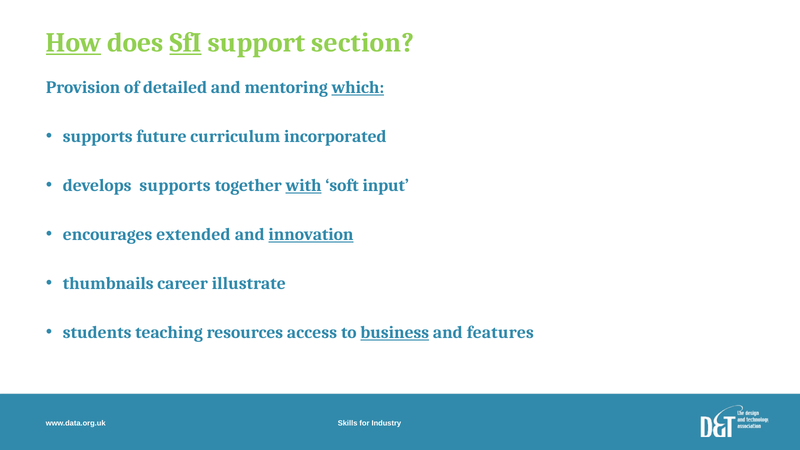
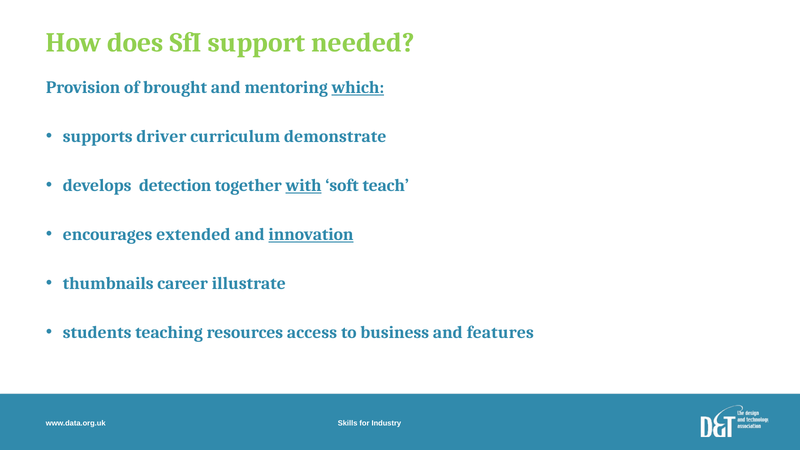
How underline: present -> none (74, 43)
SfI underline: present -> none (186, 43)
section: section -> needed (363, 43)
detailed: detailed -> brought (175, 88)
future: future -> driver (161, 137)
incorporated: incorporated -> demonstrate (335, 137)
develops supports: supports -> detection (175, 186)
input: input -> teach (386, 186)
business underline: present -> none (395, 333)
